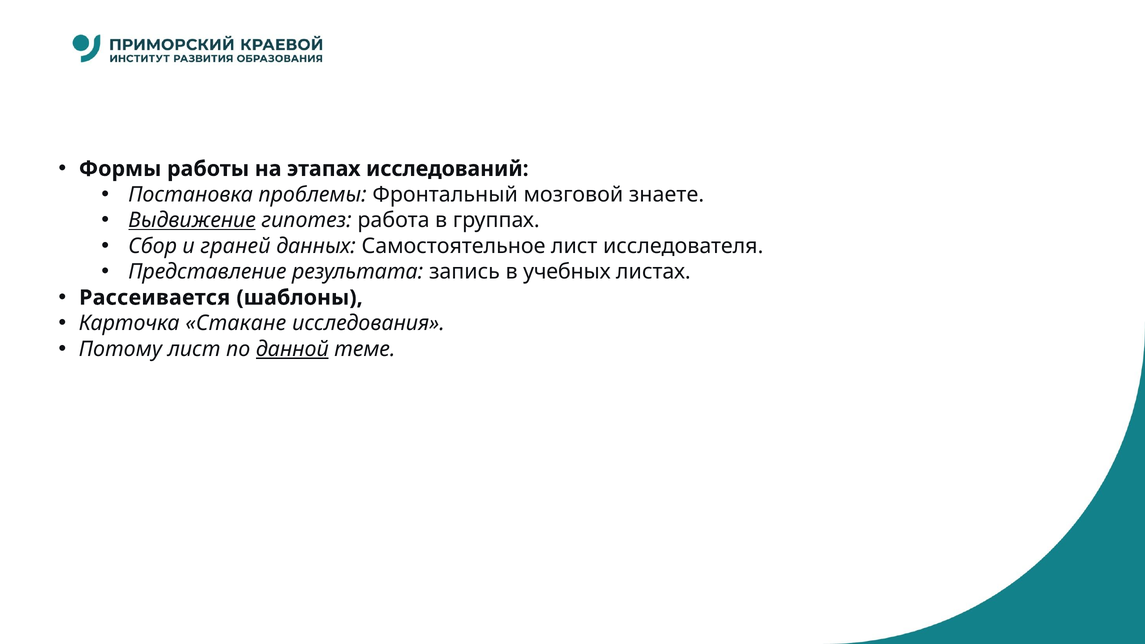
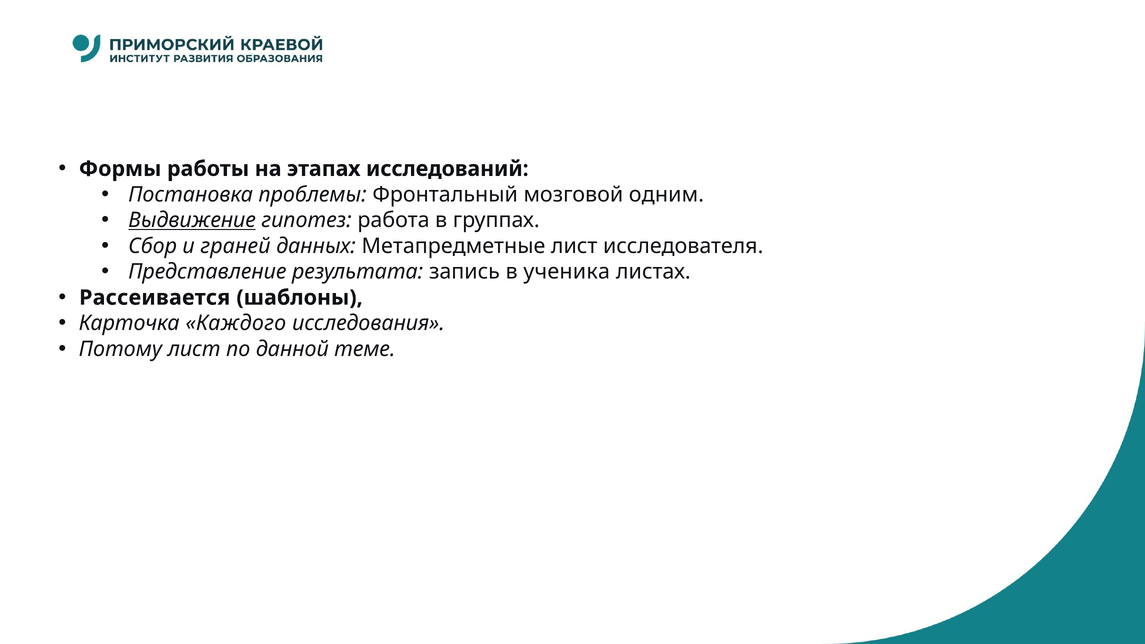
знаете: знаете -> одним (666, 195)
Самостоятельное: Самостоятельное -> Метапредметные (454, 246)
учебных: учебных -> ученика (567, 272)
Стакане: Стакане -> Каждого (236, 323)
данной underline: present -> none (292, 349)
